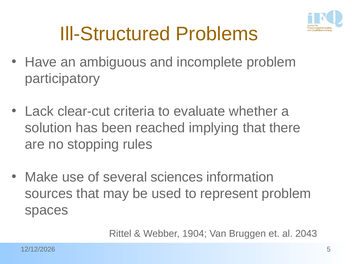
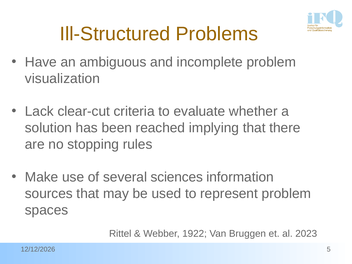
participatory: participatory -> visualization (62, 79)
1904: 1904 -> 1922 (195, 234)
2043: 2043 -> 2023 (306, 234)
